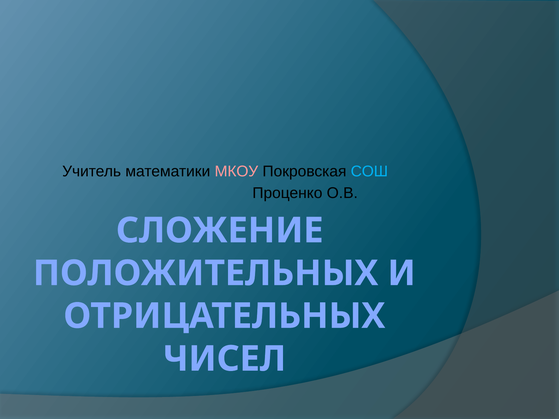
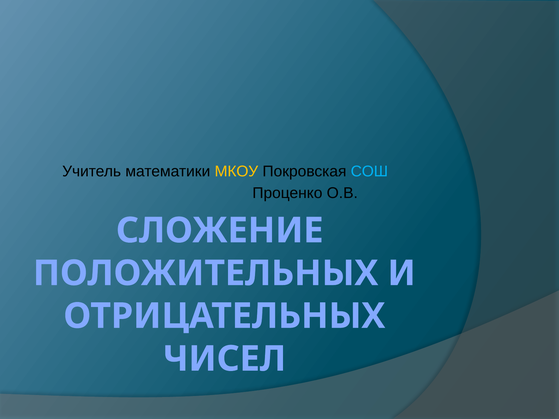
МКОУ colour: pink -> yellow (236, 172)
